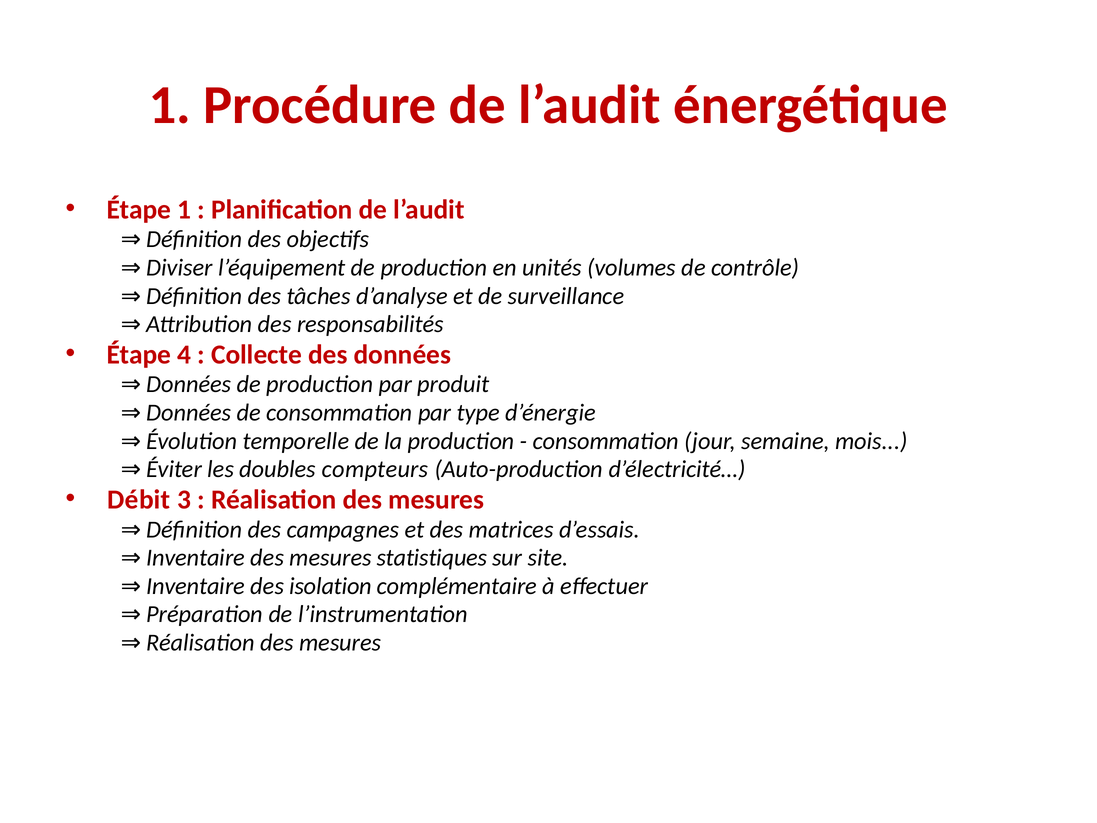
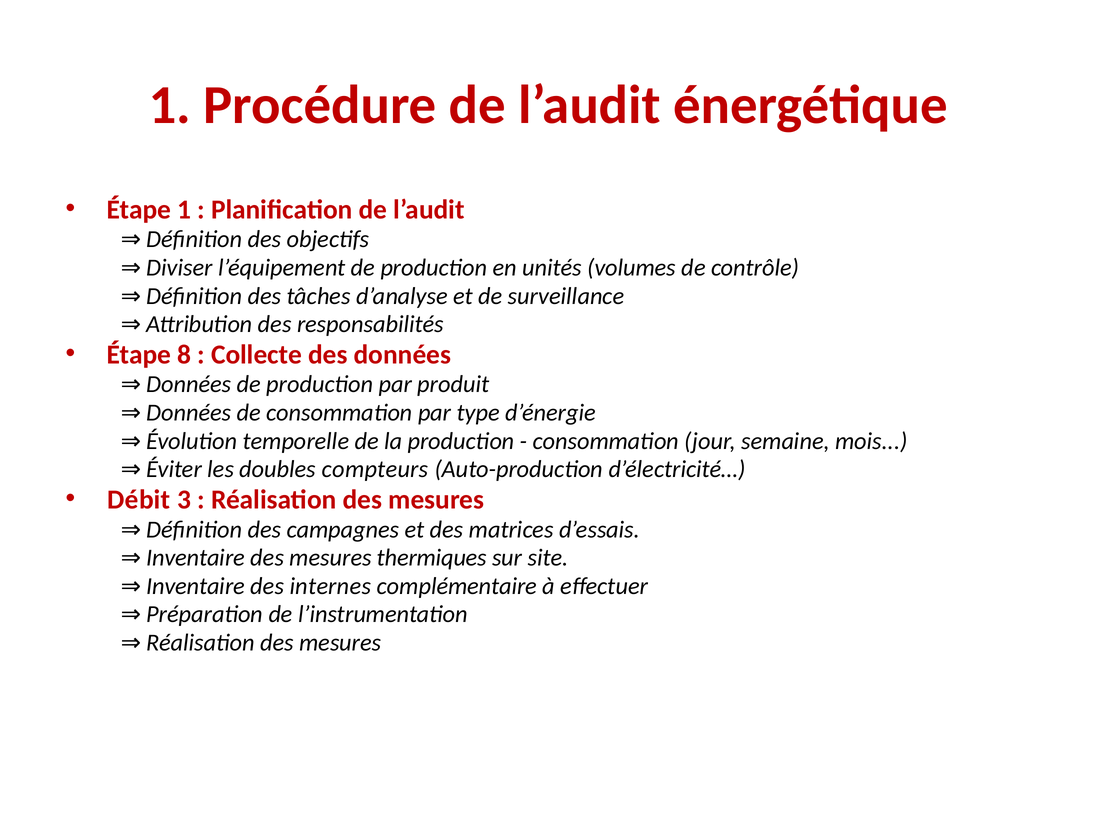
4: 4 -> 8 (184, 354)
statistiques: statistiques -> thermiques (432, 558)
isolation: isolation -> internes (330, 586)
